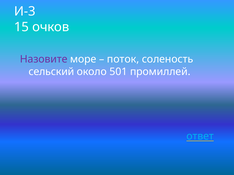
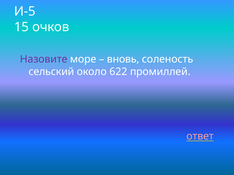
И-3: И-3 -> И-5 (25, 11)
поток: поток -> вновь (123, 59)
501: 501 -> 622 (118, 72)
ответ colour: light blue -> pink (200, 137)
